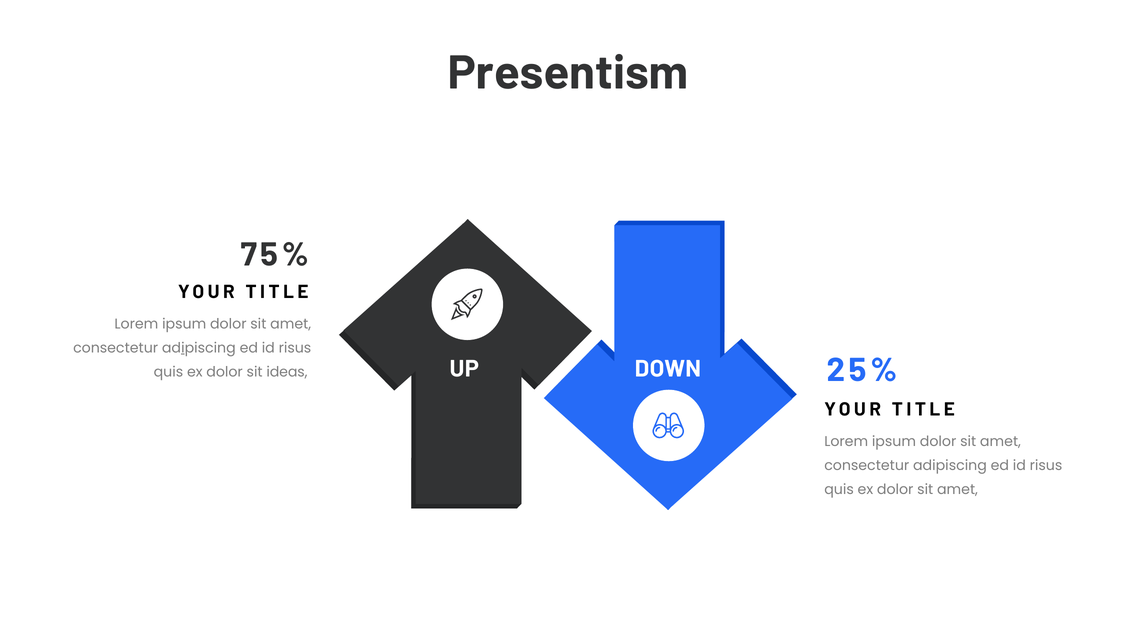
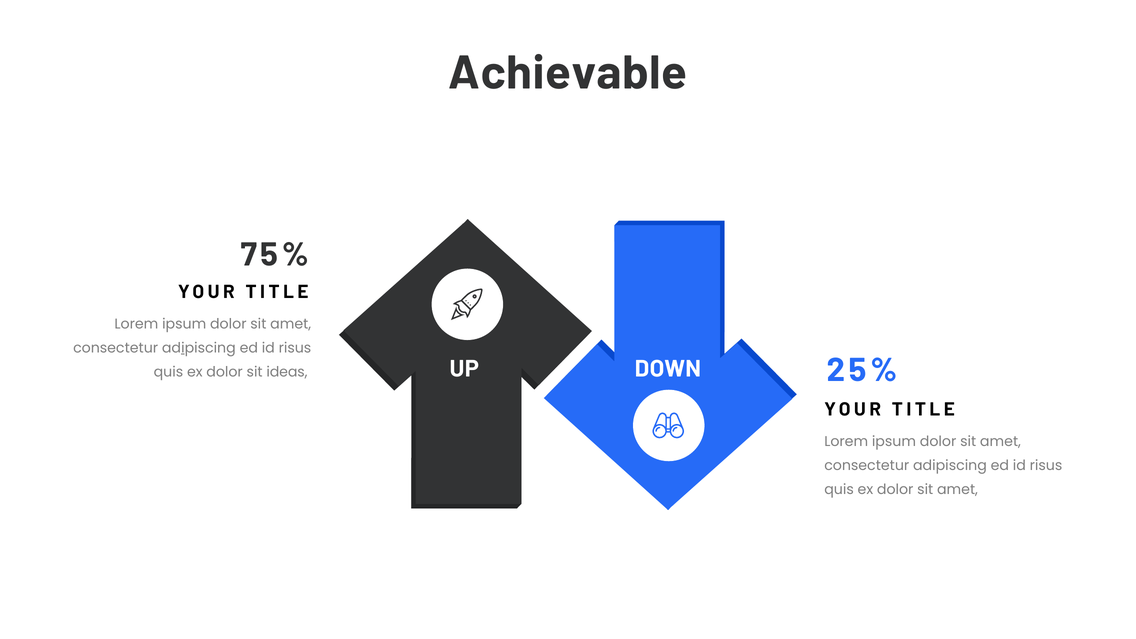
Presentism: Presentism -> Achievable (568, 73)
